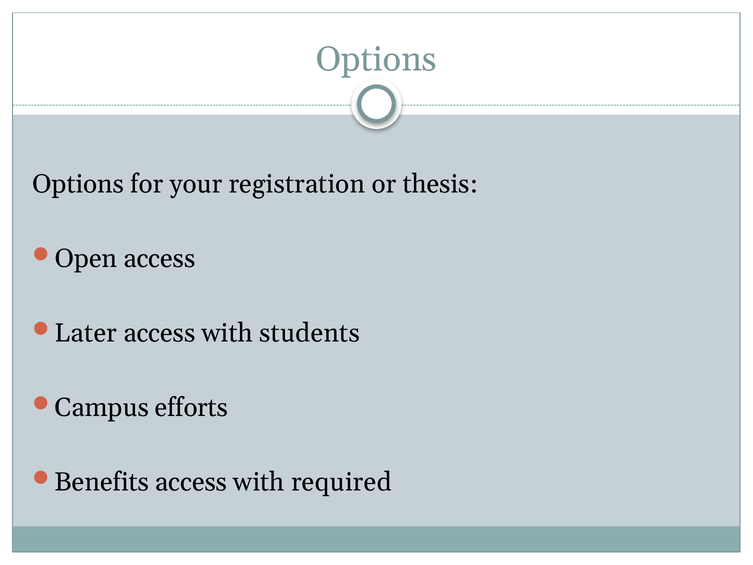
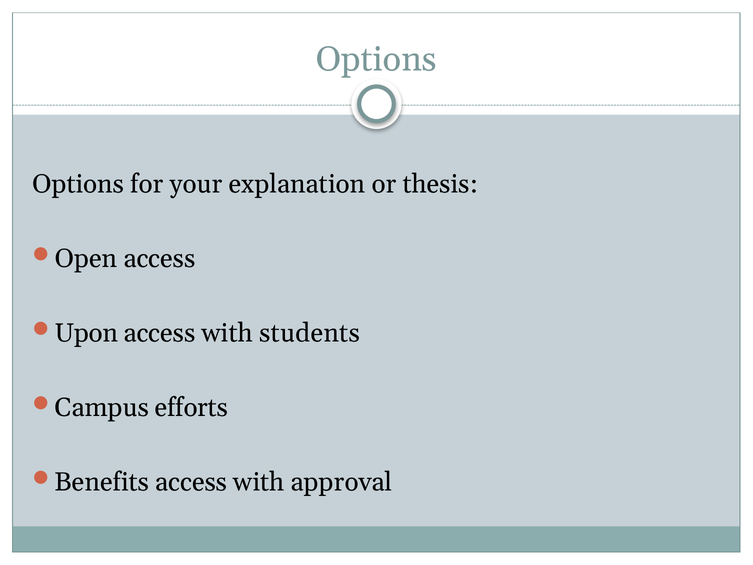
registration: registration -> explanation (297, 184)
Later: Later -> Upon (86, 333)
required: required -> approval (342, 482)
